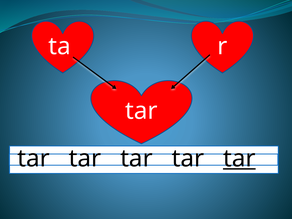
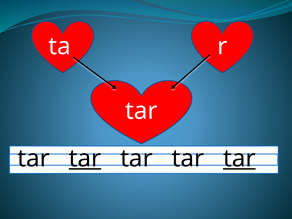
tar underline: none -> present (85, 158)
